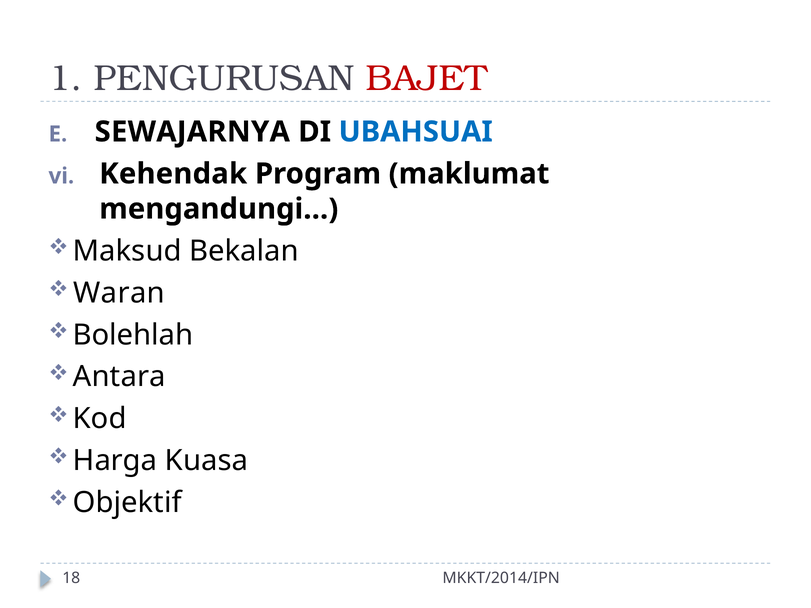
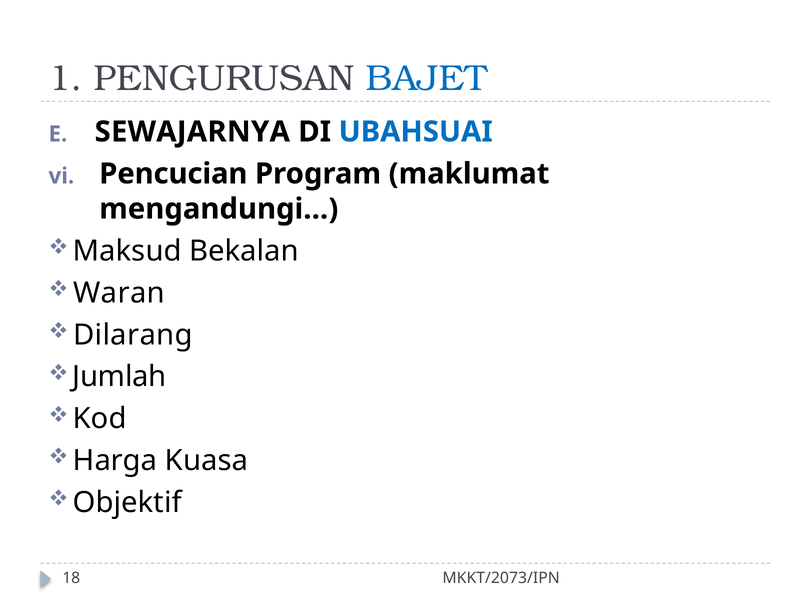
BAJET colour: red -> blue (427, 78)
Kehendak: Kehendak -> Pencucian (173, 174)
Bolehlah: Bolehlah -> Dilarang (133, 335)
Antara: Antara -> Jumlah (119, 377)
MKKT/2014/IPN: MKKT/2014/IPN -> MKKT/2073/IPN (501, 578)
